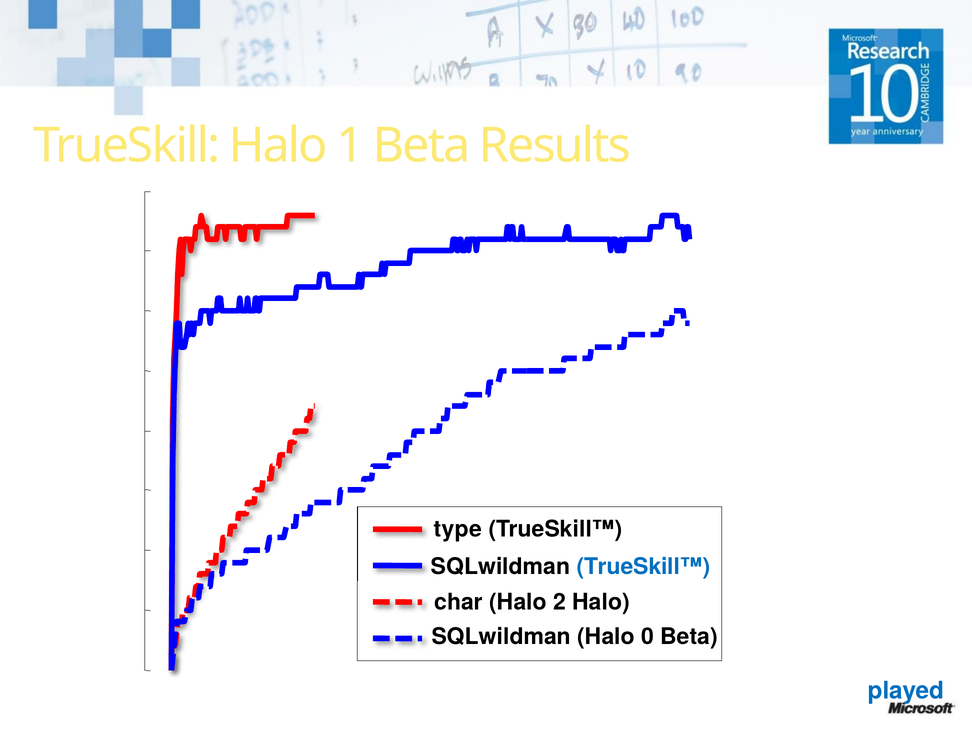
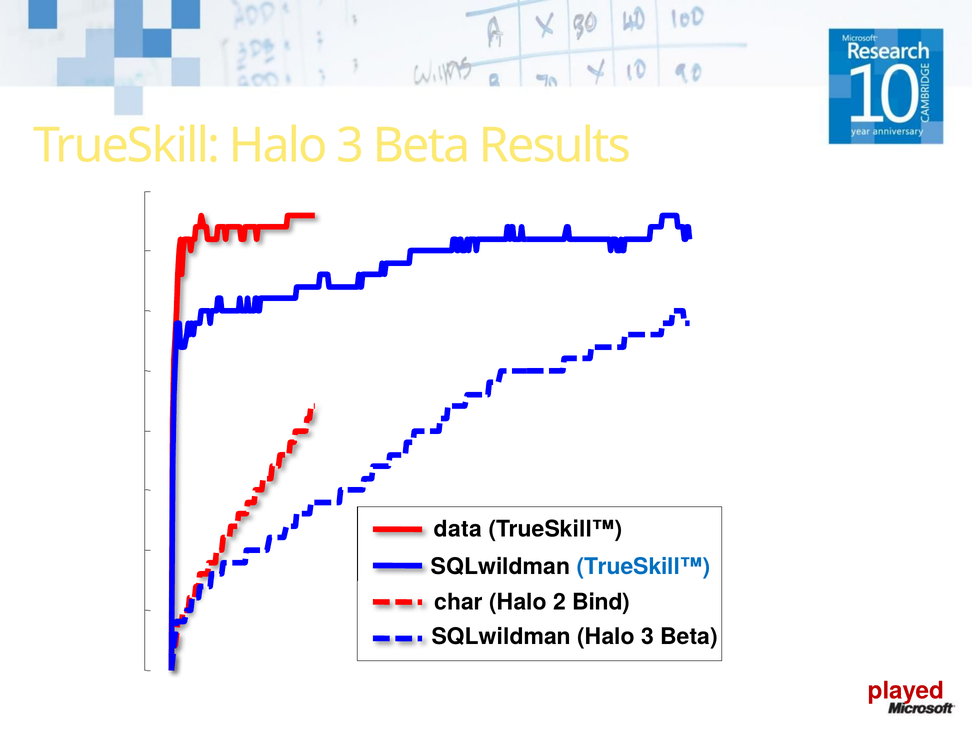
TrueSkill Halo 1: 1 -> 3 (350, 146)
type: type -> data (458, 529)
2 Halo: Halo -> Bind (601, 602)
SQLwildman Halo 0: 0 -> 3 (648, 637)
played colour: blue -> red (906, 690)
